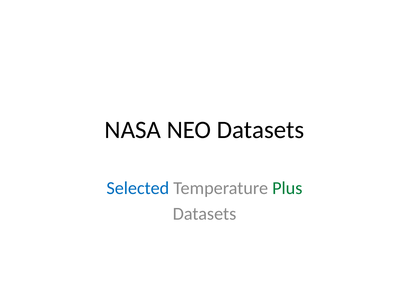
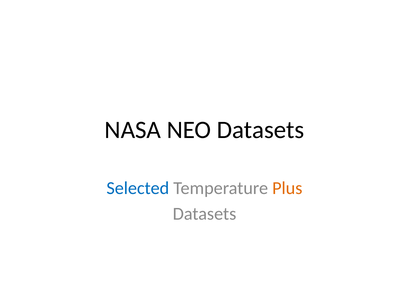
Plus colour: green -> orange (287, 188)
